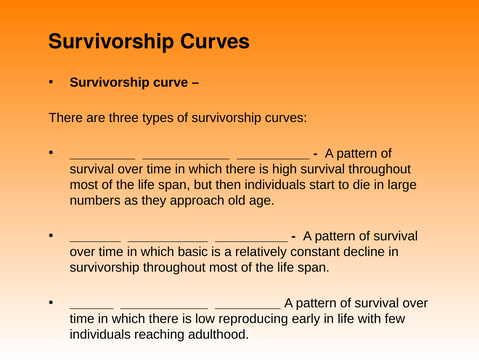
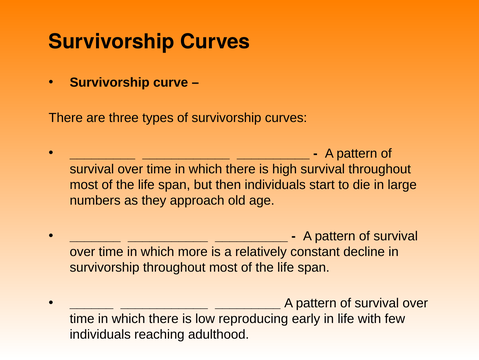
basic: basic -> more (193, 251)
